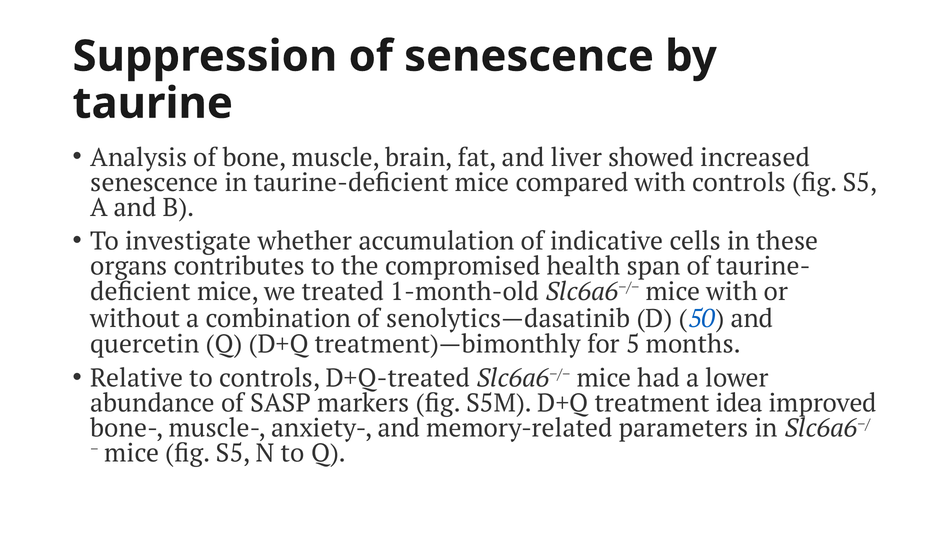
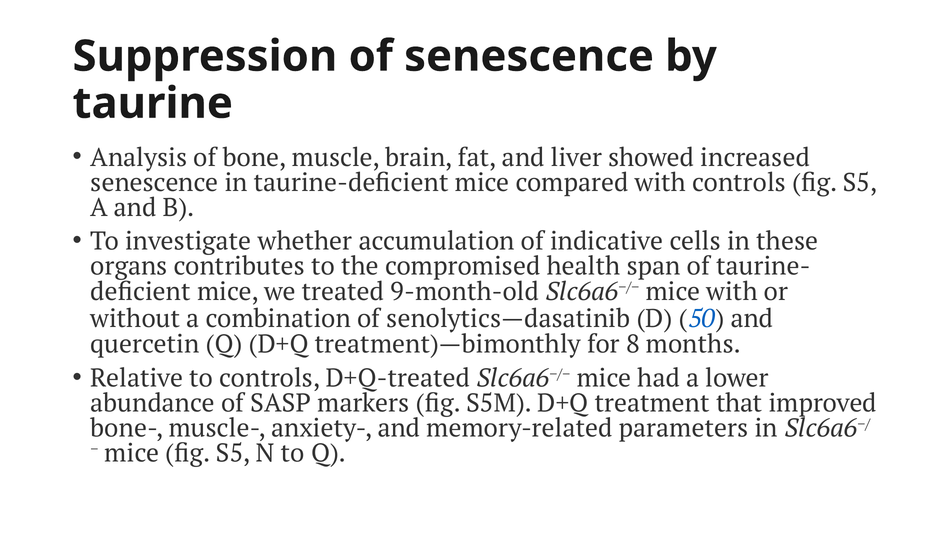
1-month-old: 1-month-old -> 9-month-old (465, 292)
5: 5 -> 8 (633, 344)
idea: idea -> that (739, 404)
